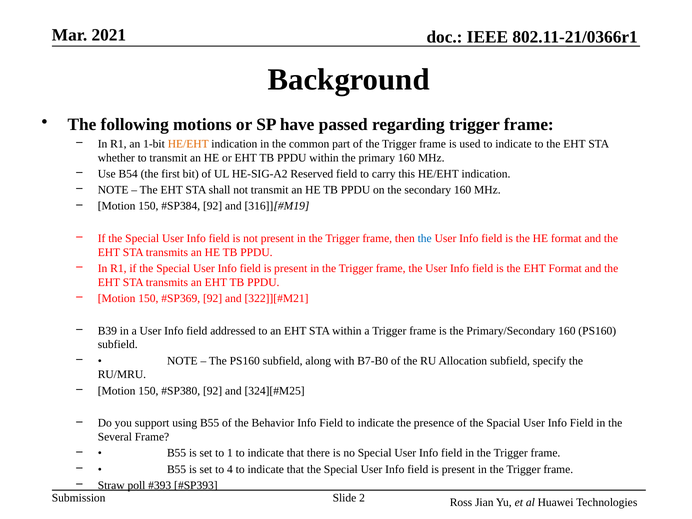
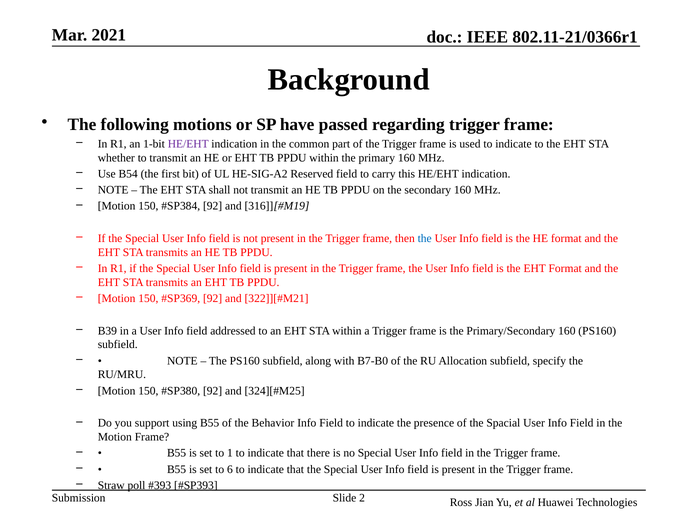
HE/EHT colour: orange -> purple (188, 144)
Several: Several -> Motion (115, 437)
4: 4 -> 6 (230, 469)
